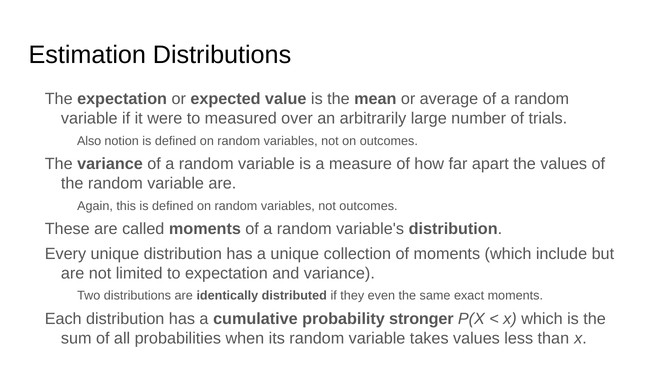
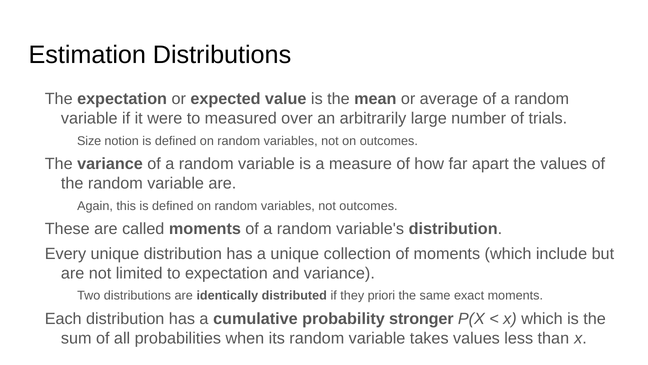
Also: Also -> Size (89, 141)
even: even -> priori (381, 295)
